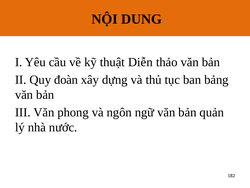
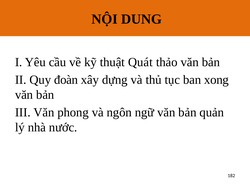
Diễn: Diễn -> Quát (140, 62)
bảng: bảng -> xong (217, 80)
